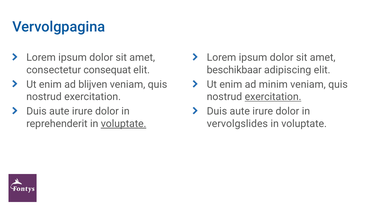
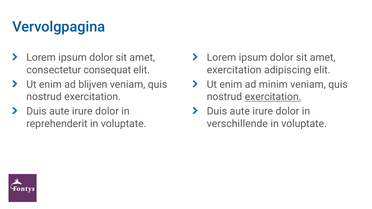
beschikbaar: beschikbaar -> exercitation (234, 70)
voluptate underline: present -> none (124, 124)
vervolgslides: vervolgslides -> verschillende (237, 124)
